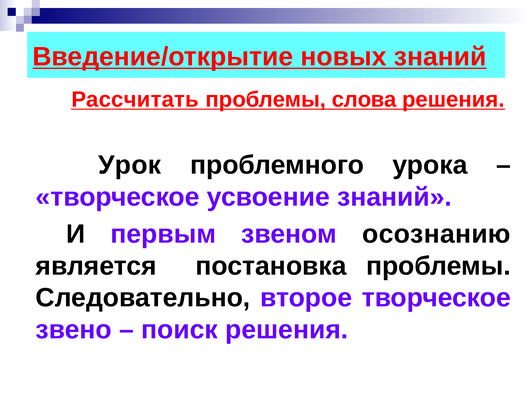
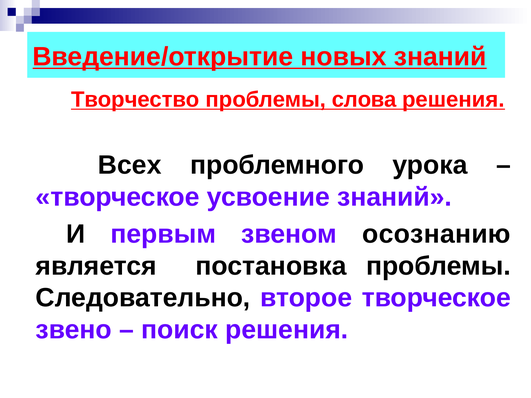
Рассчитать: Рассчитать -> Творчество (135, 100)
Урок: Урок -> Всех (130, 165)
